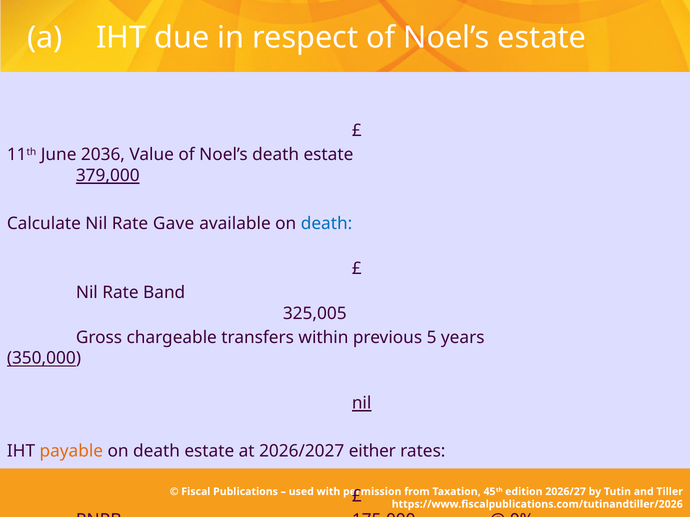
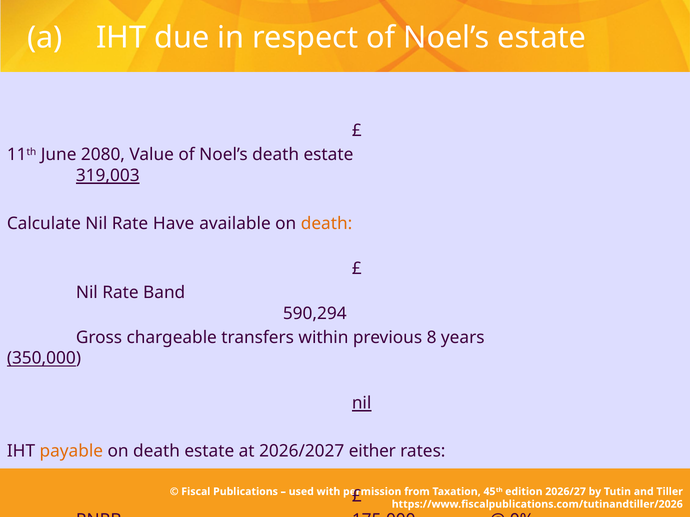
2036: 2036 -> 2080 (103, 155)
379,000: 379,000 -> 319,003 (108, 176)
Gave: Gave -> Have (174, 224)
death colour: blue -> orange (327, 224)
325,005: 325,005 -> 590,294 (315, 314)
5: 5 -> 8 (432, 338)
